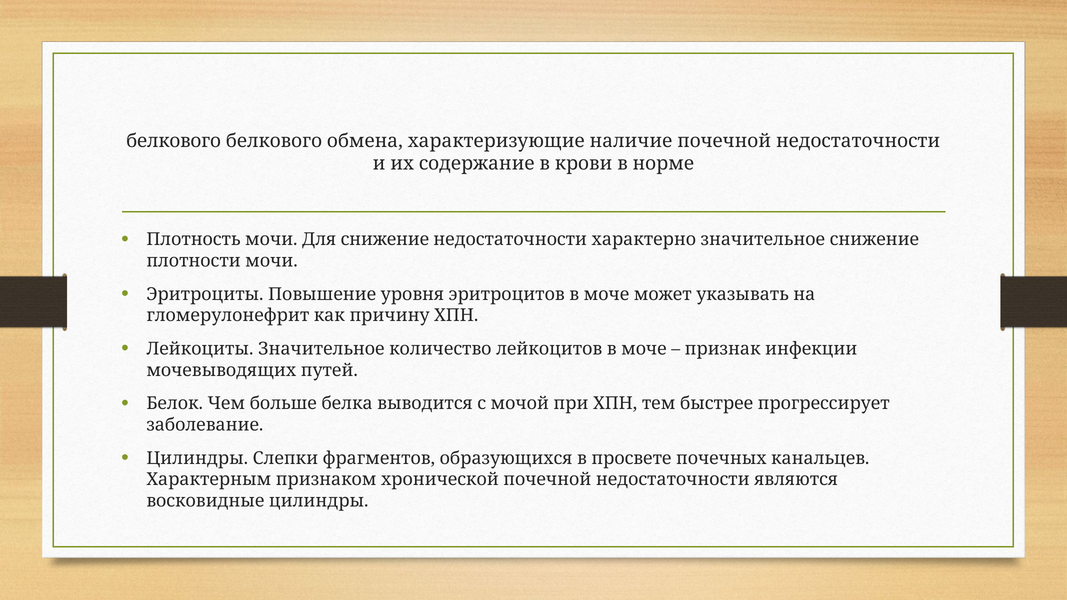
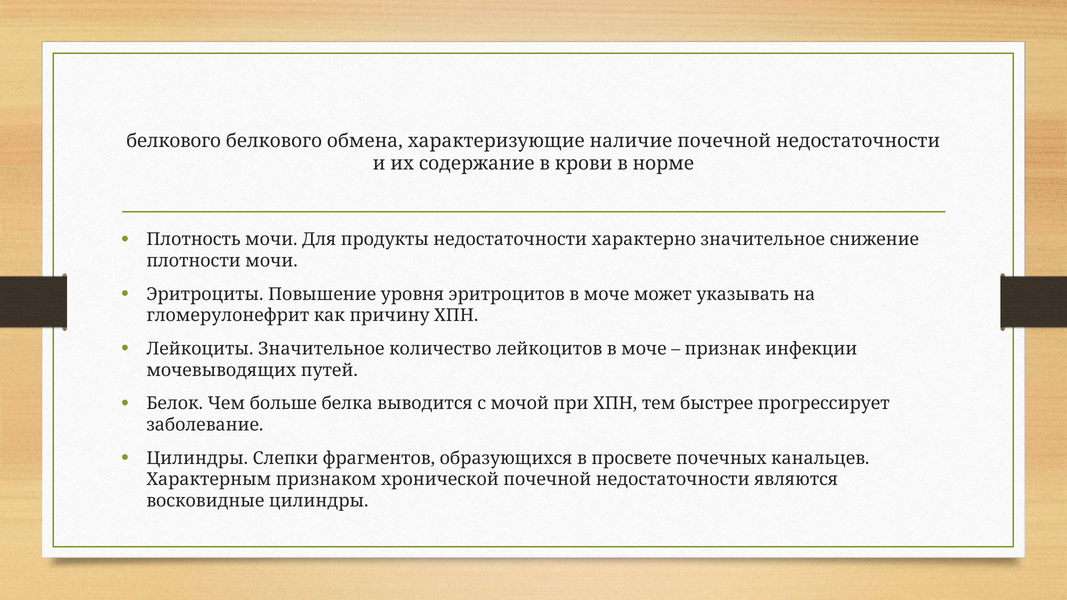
Для снижение: снижение -> продукты (385, 240)
